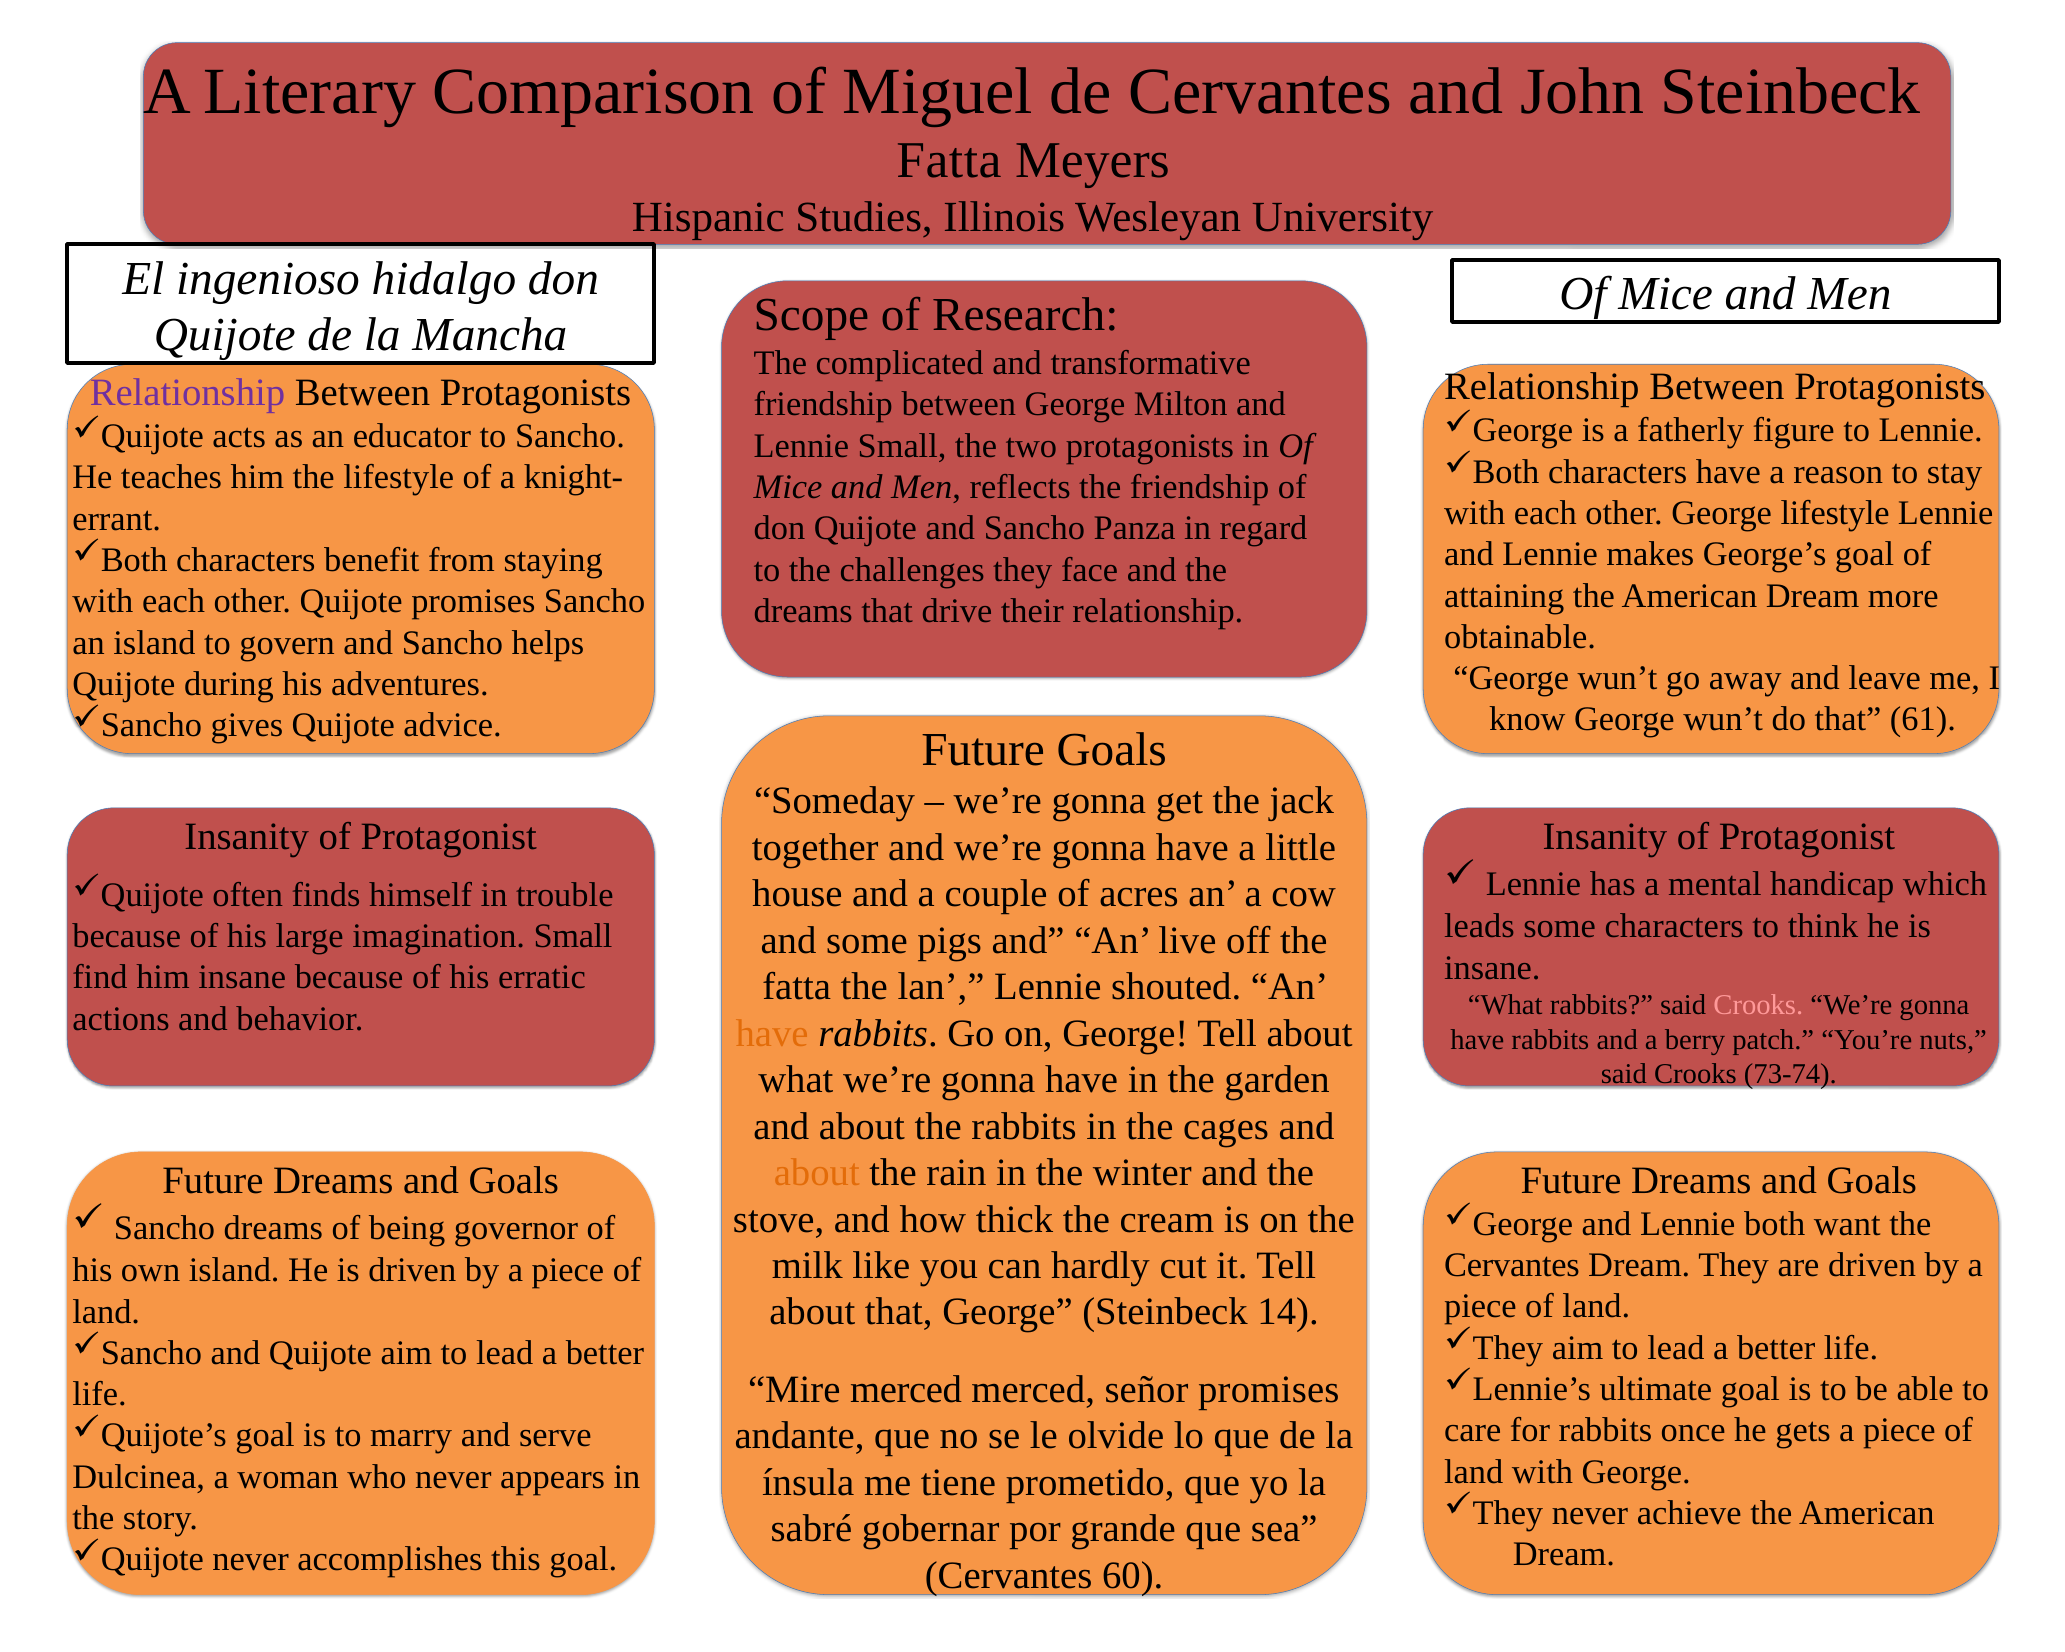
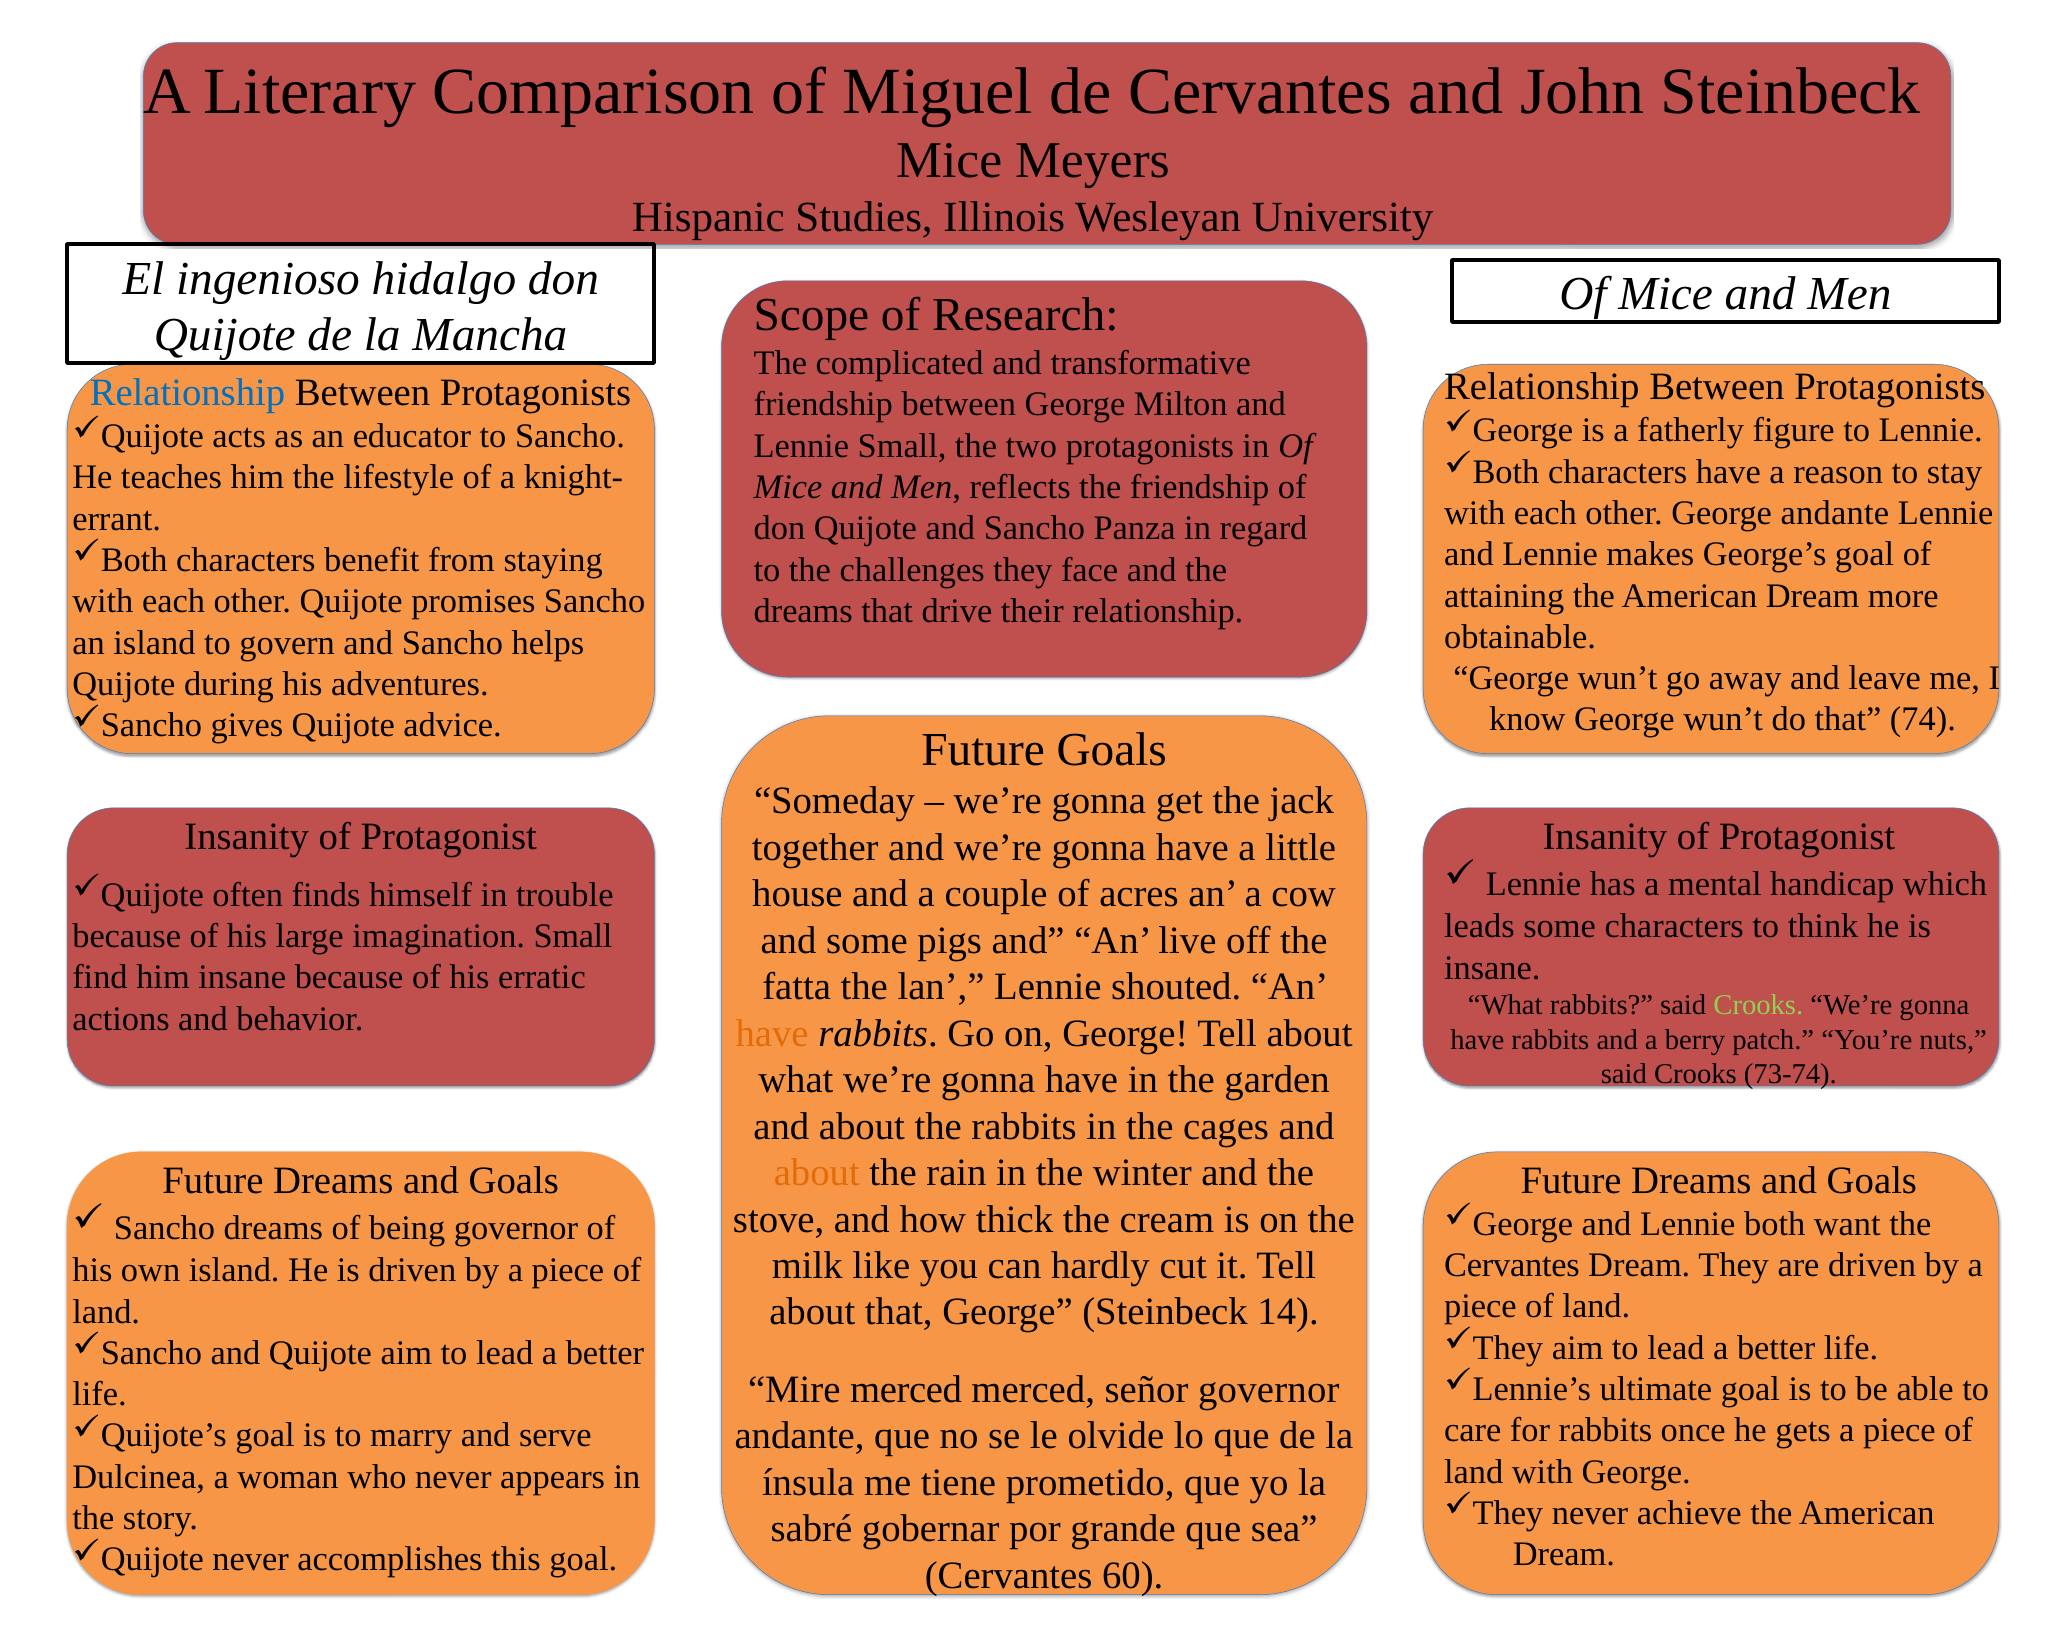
Fatta: Fatta -> Mice (949, 161)
Relationship colour: purple -> blue (188, 393)
George lifestyle: lifestyle -> andante (1835, 513)
61: 61 -> 74 (1923, 720)
Crooks colour: pink -> light green (1758, 1005)
señor promises: promises -> governor (1269, 1390)
